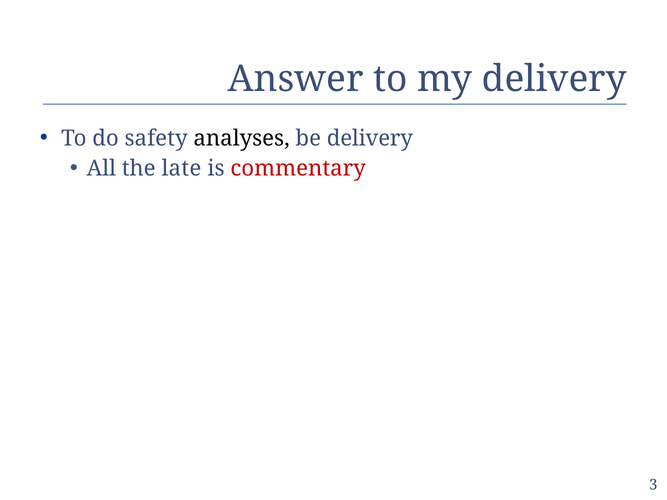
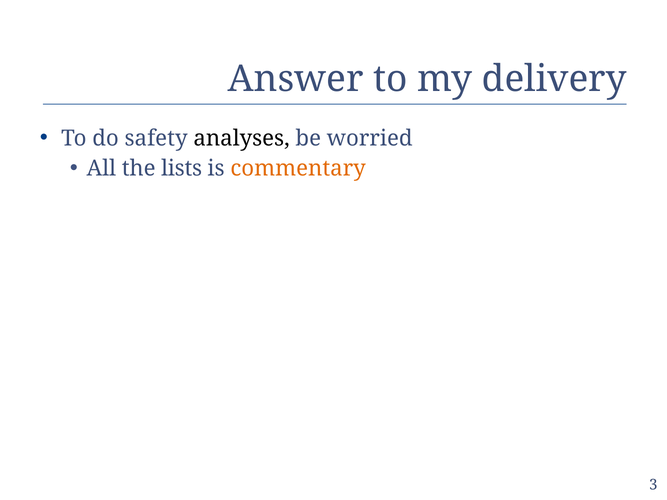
be delivery: delivery -> worried (370, 138)
late: late -> lists (182, 169)
commentary colour: red -> orange (298, 169)
